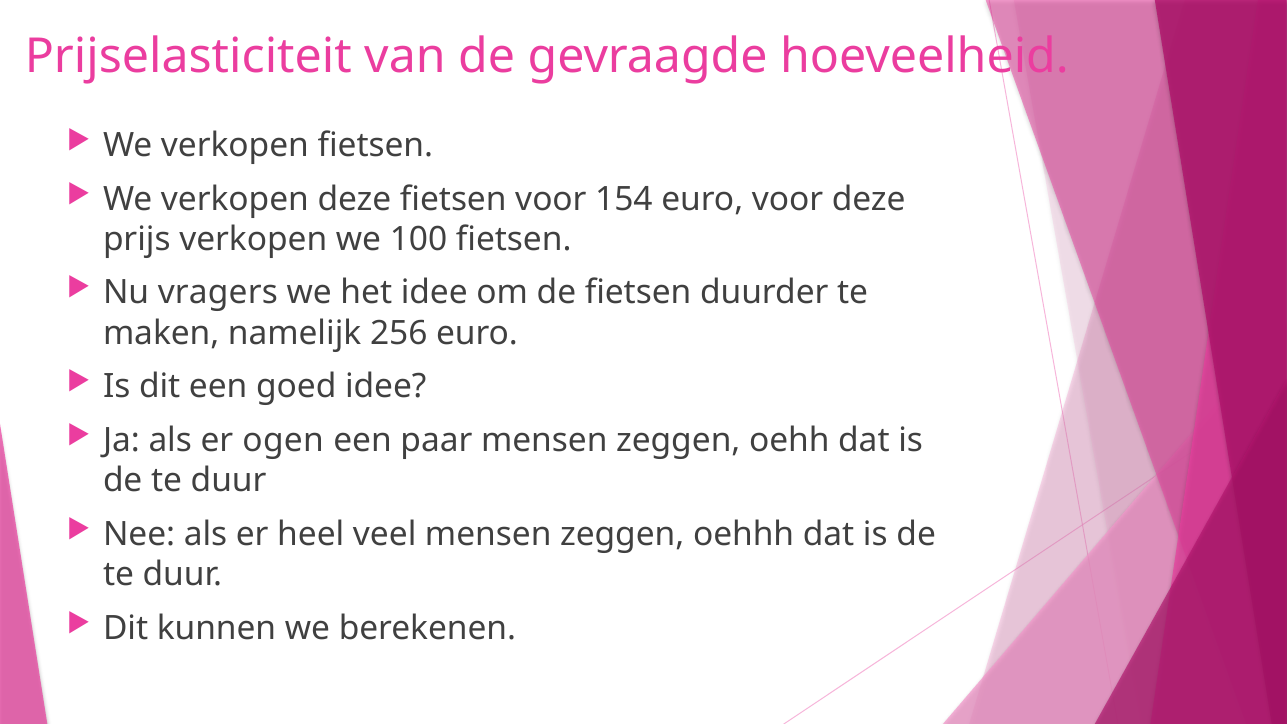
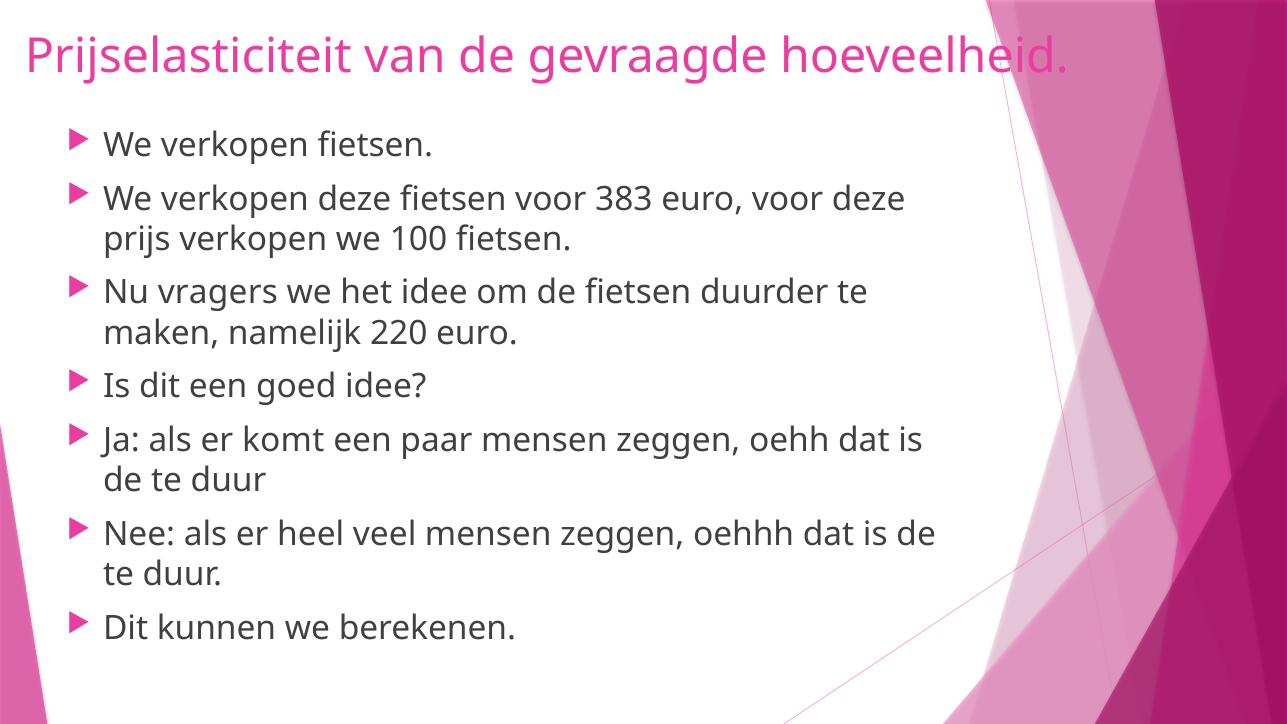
154: 154 -> 383 (624, 199)
256: 256 -> 220 (399, 333)
ogen: ogen -> komt (283, 440)
